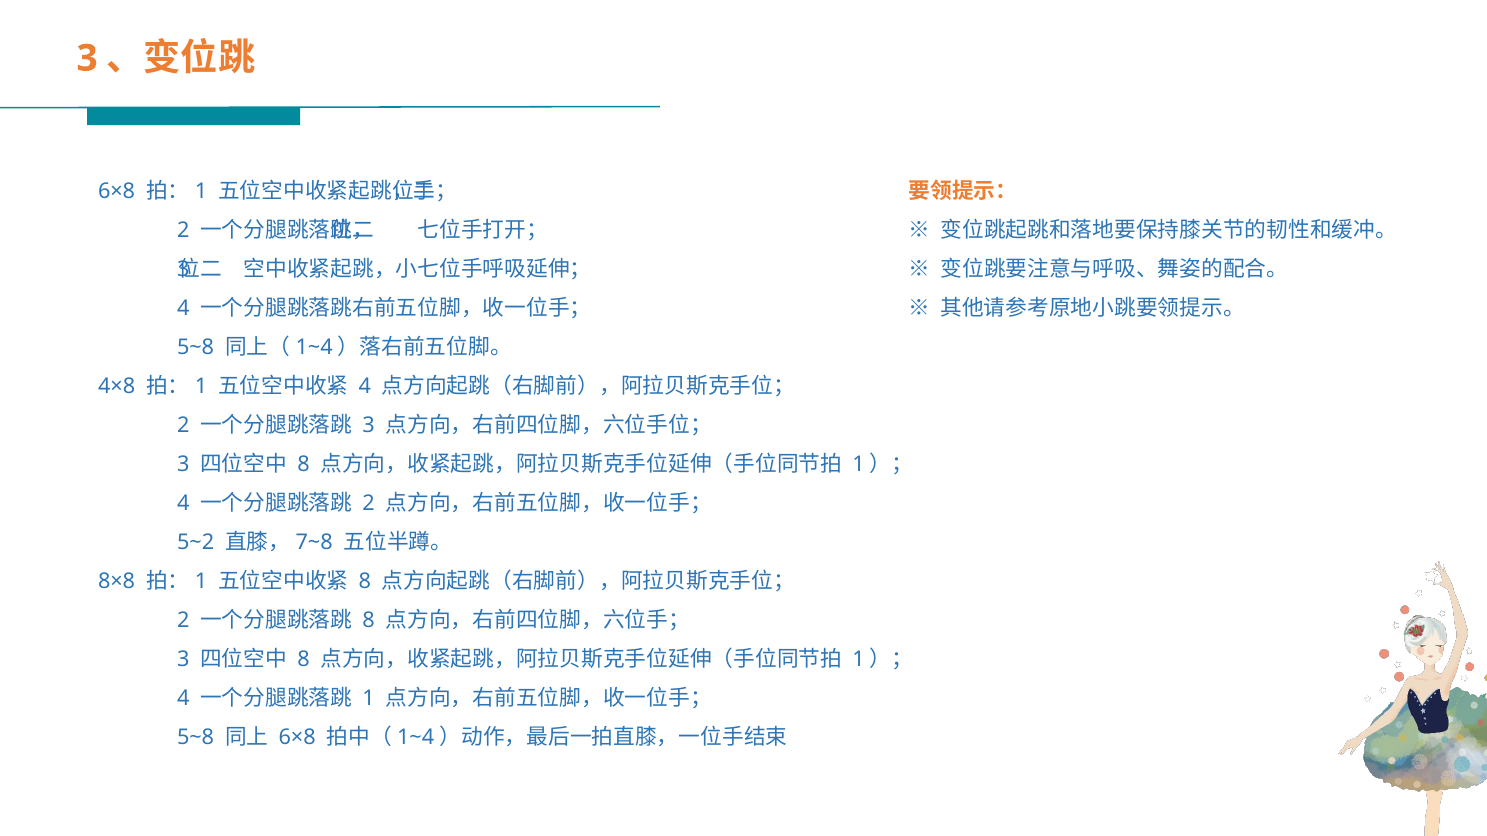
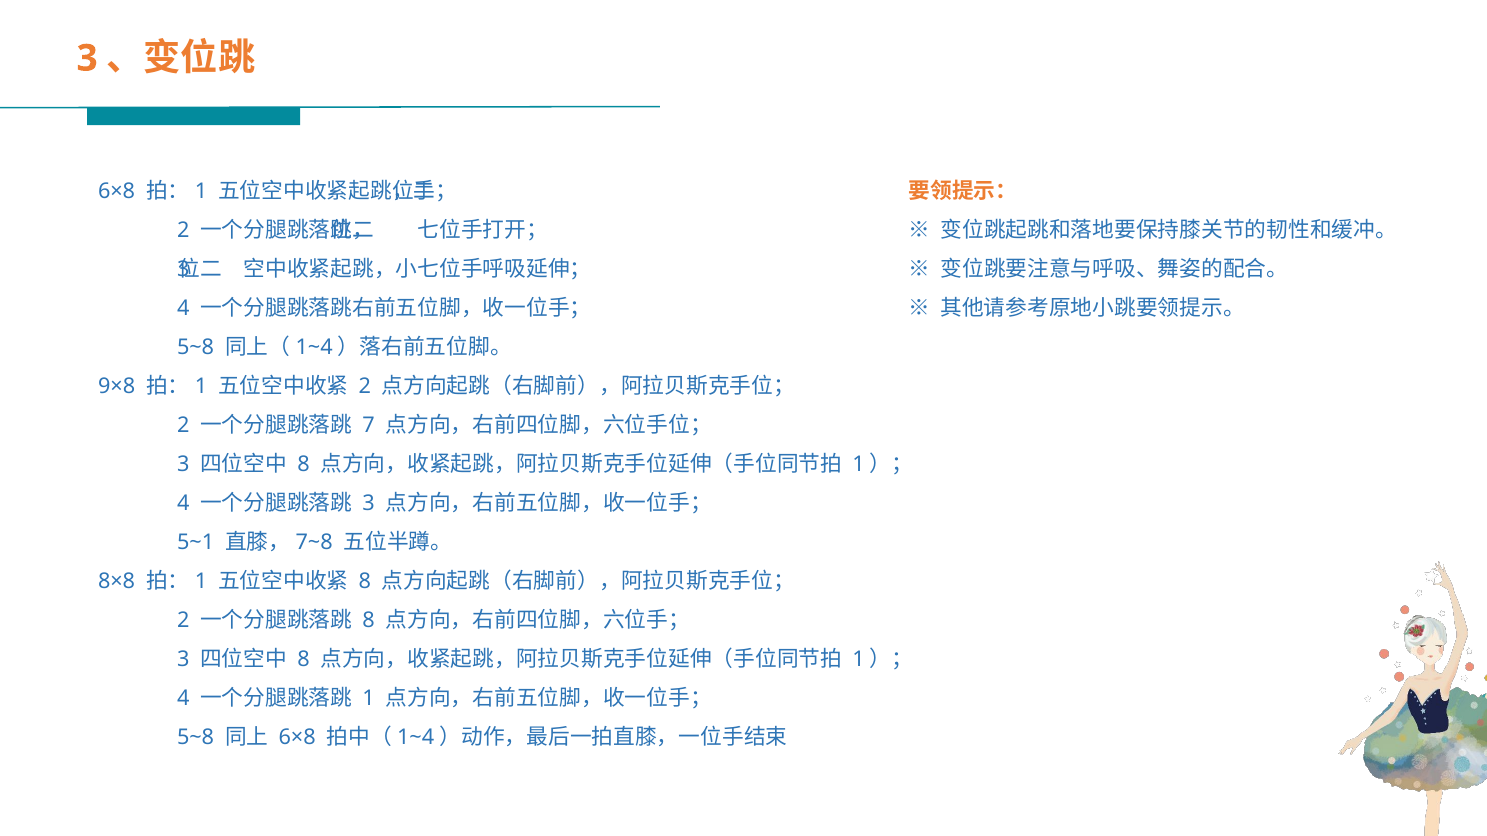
4×8: 4×8 -> 9×8 (117, 387)
4: 4 -> 2 (365, 387)
3: 3 -> 7 (369, 426)
2: 2 -> 3 (369, 504)
5~2: 5~2 -> 5~1 (196, 543)
